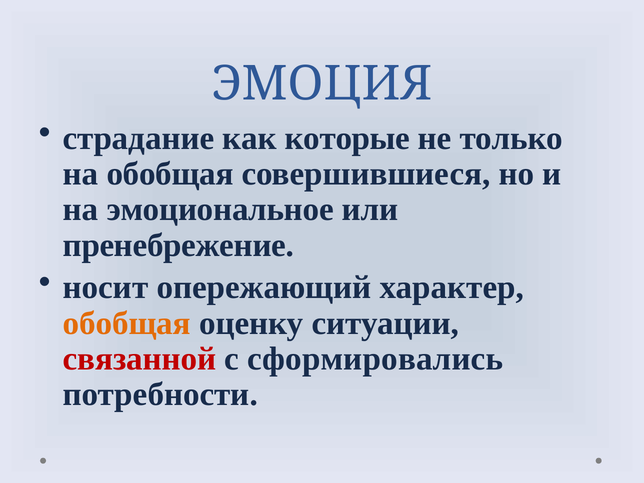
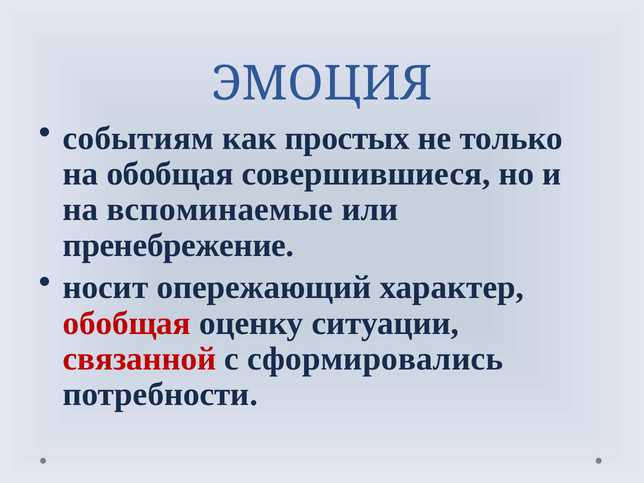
страдание: страдание -> событиям (138, 138)
которые: которые -> простых (347, 138)
эмоциональное: эмоциональное -> вспоминаемые (220, 210)
обобщая colour: orange -> red (127, 323)
